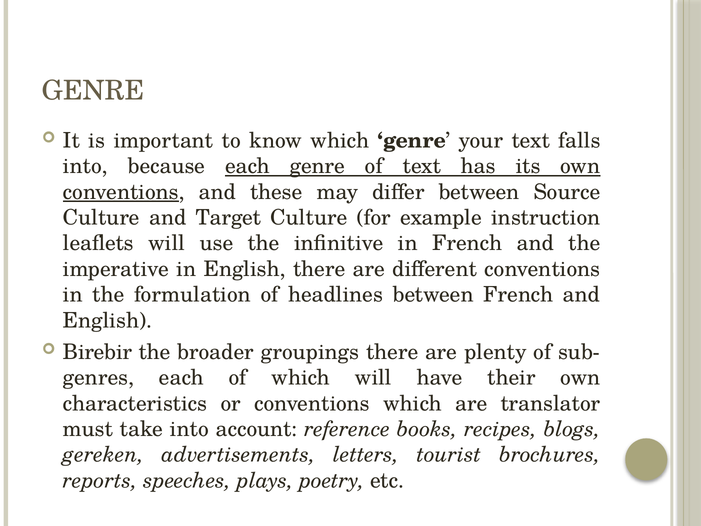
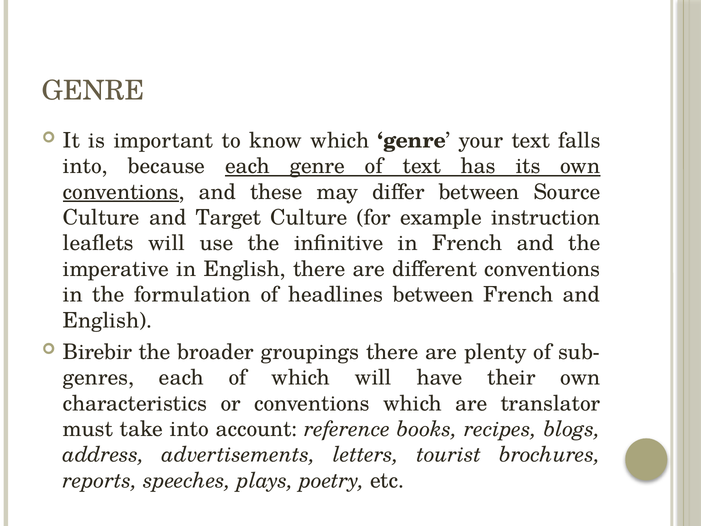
gereken: gereken -> address (103, 455)
